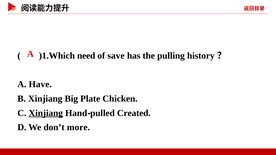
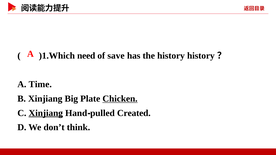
the pulling: pulling -> history (171, 56)
Have: Have -> Time (40, 84)
Chicken underline: none -> present (120, 99)
more: more -> think (78, 128)
